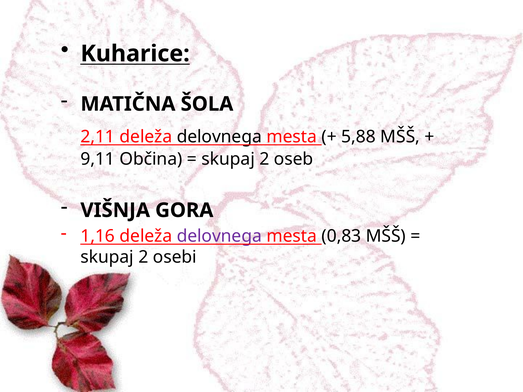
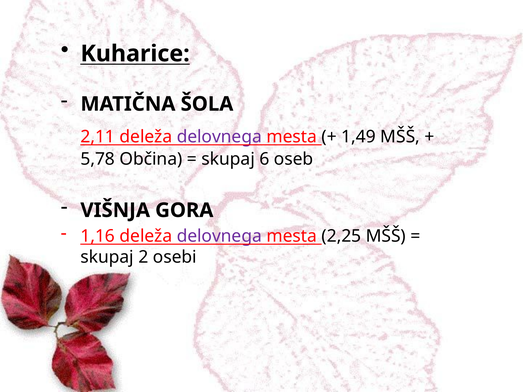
delovnega colour: black -> purple (219, 137)
5,88: 5,88 -> 1,49 (359, 137)
9,11: 9,11 -> 5,78 (98, 159)
2: 2 -> 6 (264, 159)
0,83: 0,83 -> 2,25 (341, 236)
